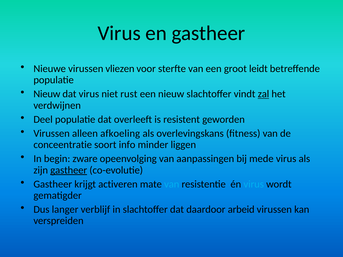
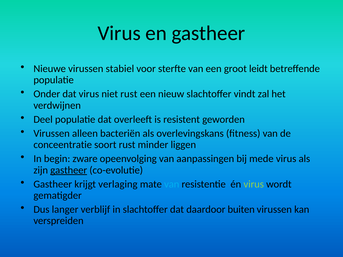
vliezen: vliezen -> stabiel (120, 69)
Nieuw: Nieuw -> Onder (47, 94)
zal underline: present -> none (263, 94)
afkoeling: afkoeling -> bacteriën (120, 134)
soort info: info -> rust (127, 145)
activeren: activeren -> verlaging (118, 184)
virus colour: light blue -> light green (254, 184)
arbeid: arbeid -> buiten (241, 210)
